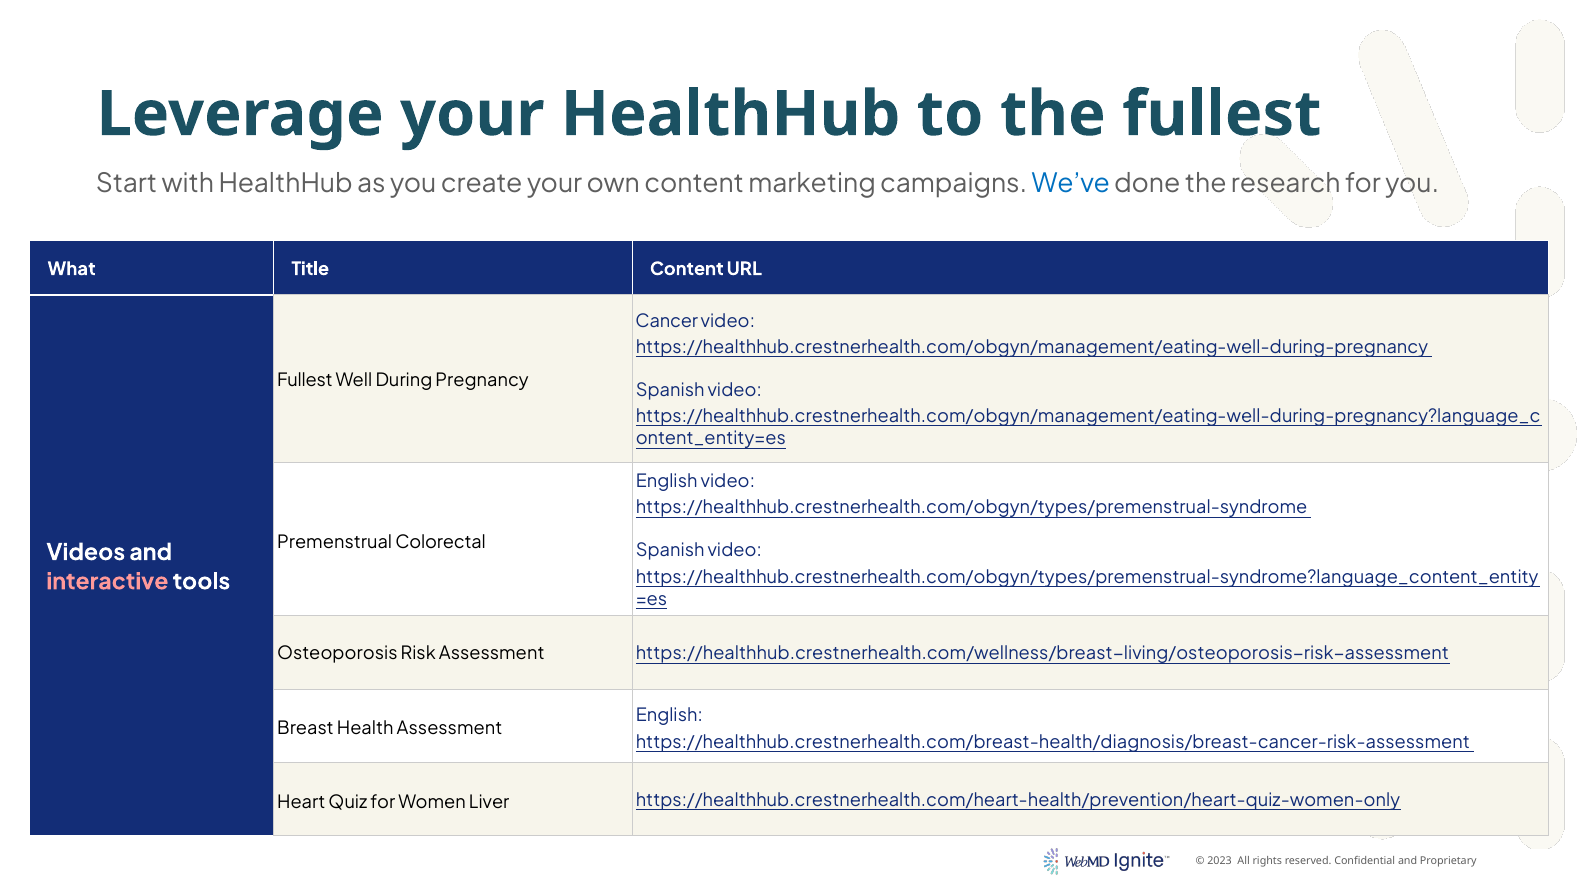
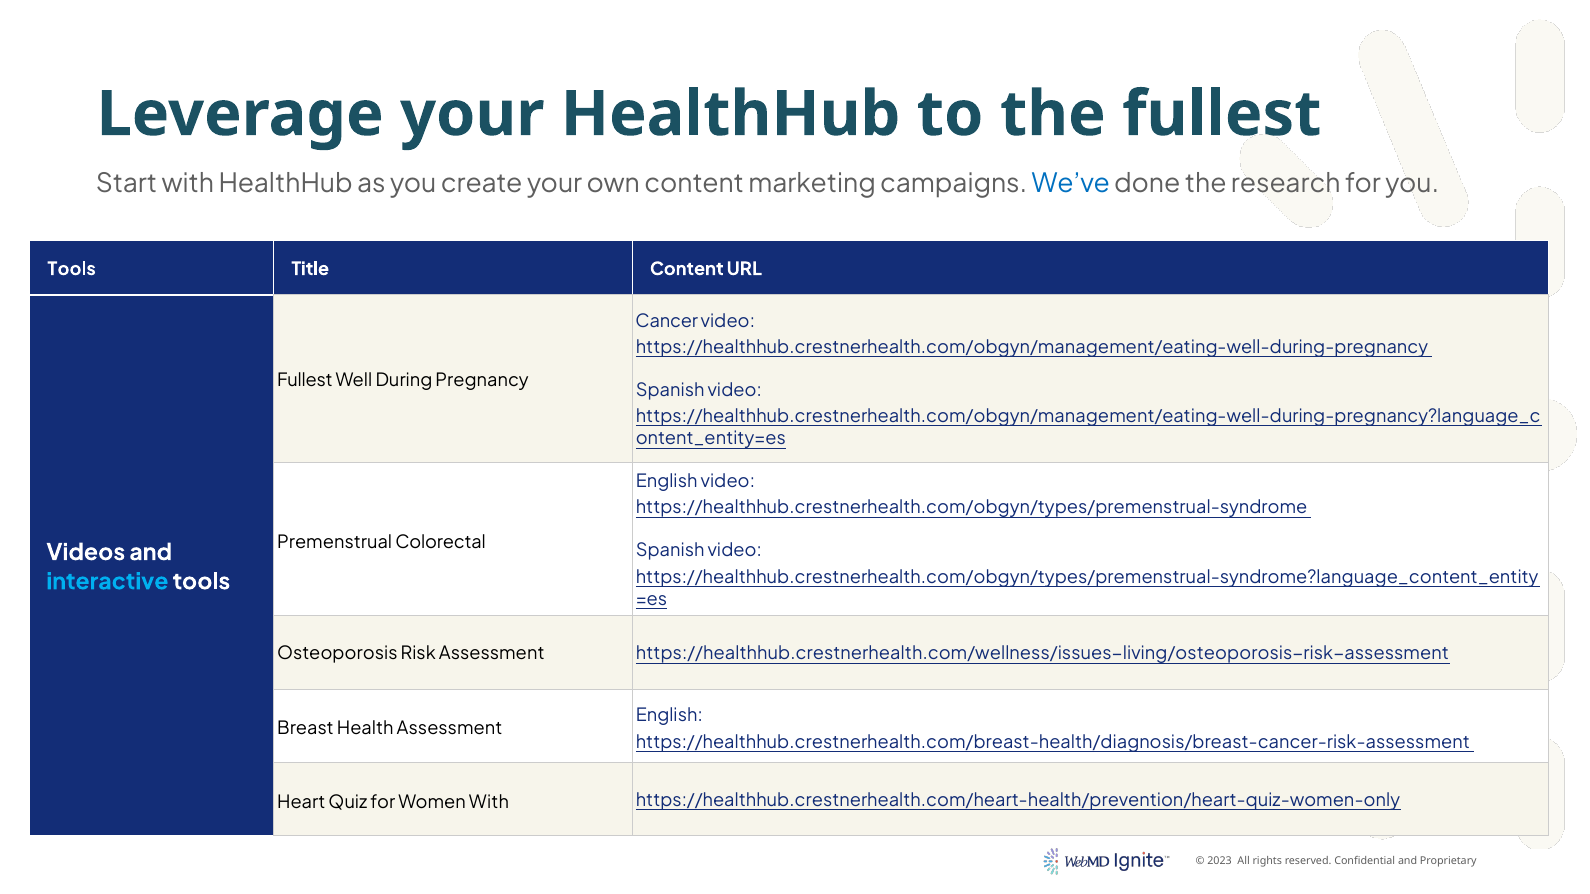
What: What -> Tools (72, 269)
interactive colour: pink -> light blue (107, 582)
https://healthhub.crestnerhealth.com/wellness/breast-living/osteoporosis-risk-assessment: https://healthhub.crestnerhealth.com/wellness/breast-living/osteoporosis-risk-assessment -> https://healthhub.crestnerhealth.com/wellness/issues-living/osteoporosis-risk-assessment (1042, 654)
Women Liver: Liver -> With (489, 803)
